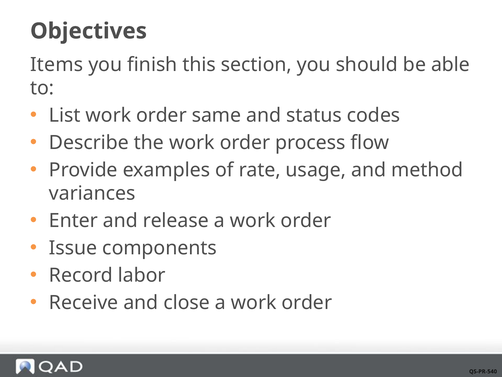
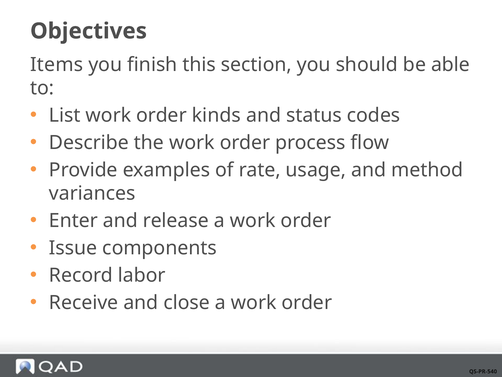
same: same -> kinds (216, 115)
